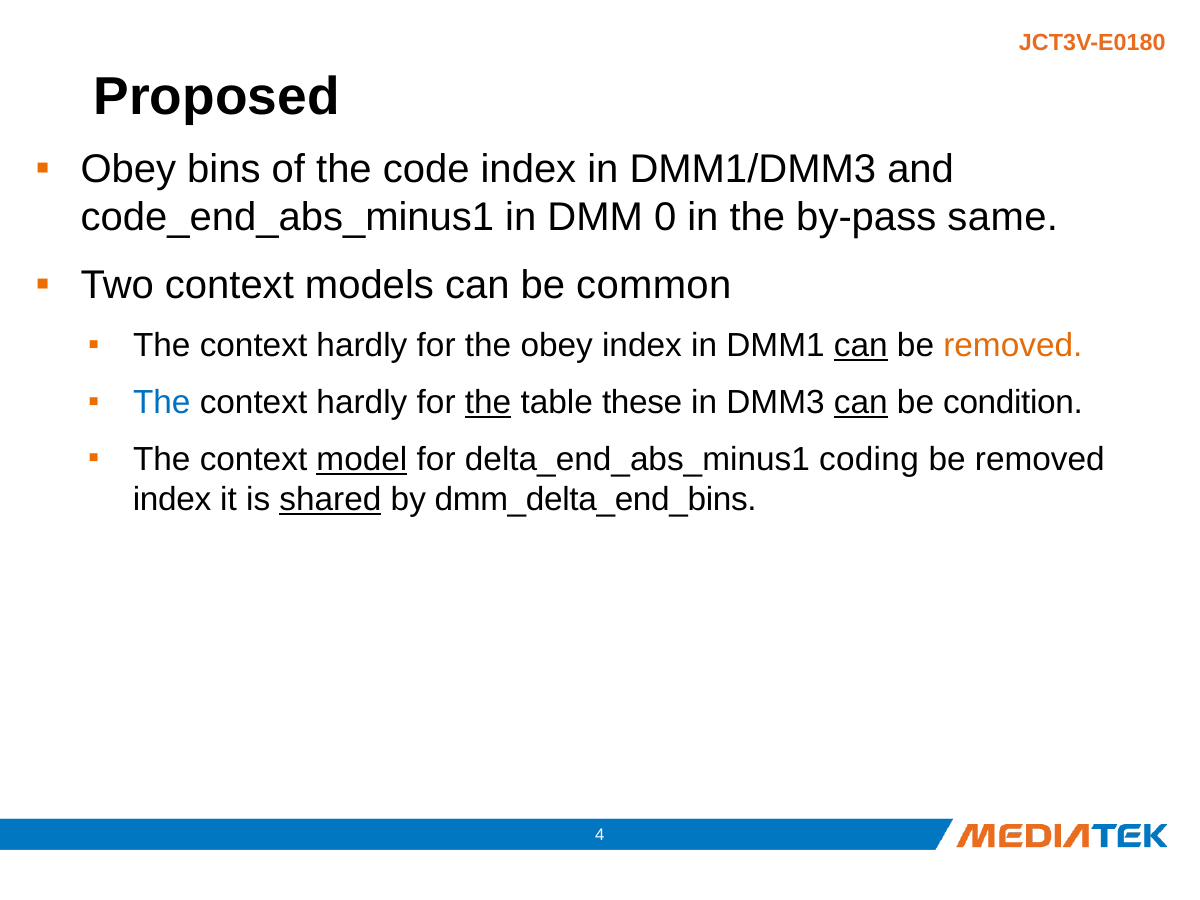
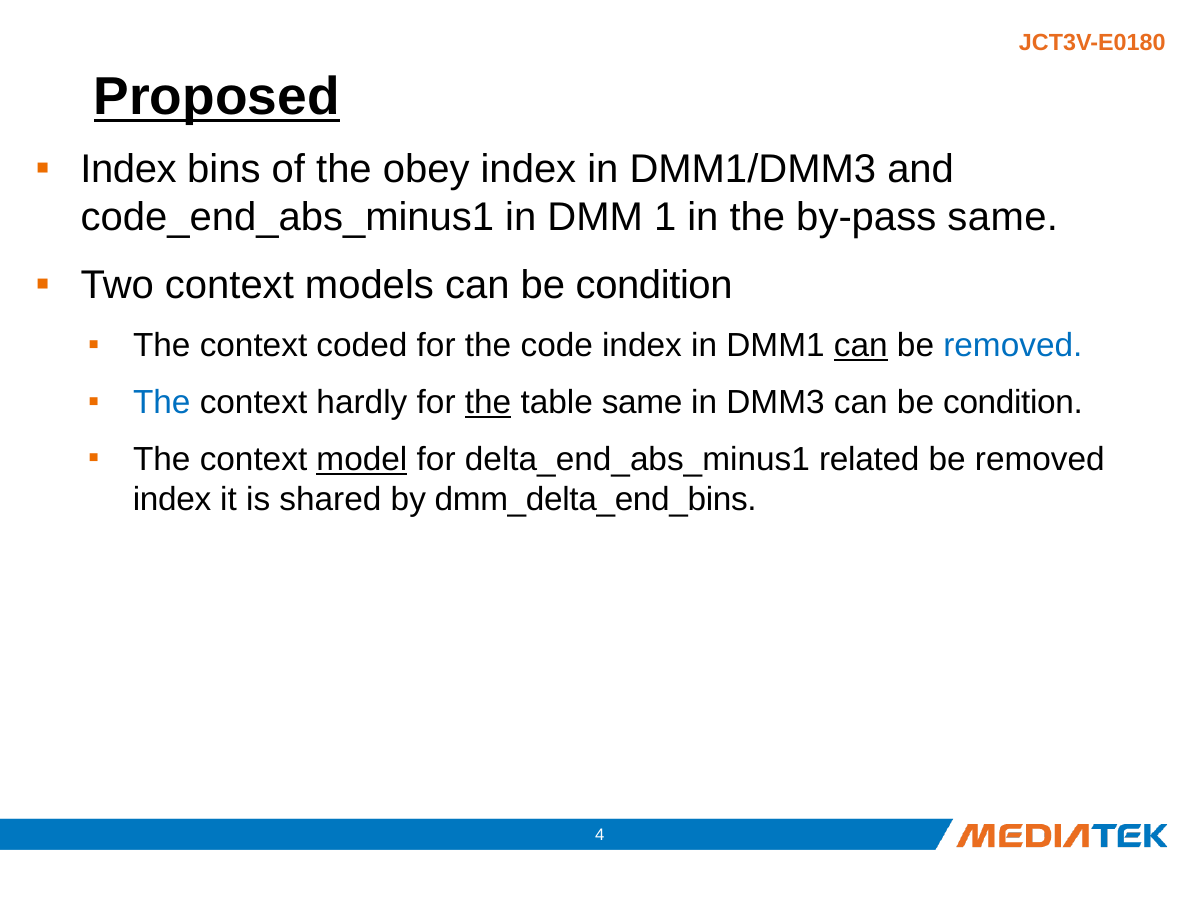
Proposed underline: none -> present (217, 97)
Obey: Obey -> Index (129, 170)
code: code -> obey (426, 170)
0: 0 -> 1 (665, 218)
models can be common: common -> condition (654, 286)
hardly: hardly -> coded (362, 346)
the obey: obey -> code (557, 346)
removed colour: orange -> blue (1013, 346)
table these: these -> same (642, 403)
can underline: present -> none (861, 403)
coding: coding -> related (869, 459)
shared underline: present -> none (330, 499)
